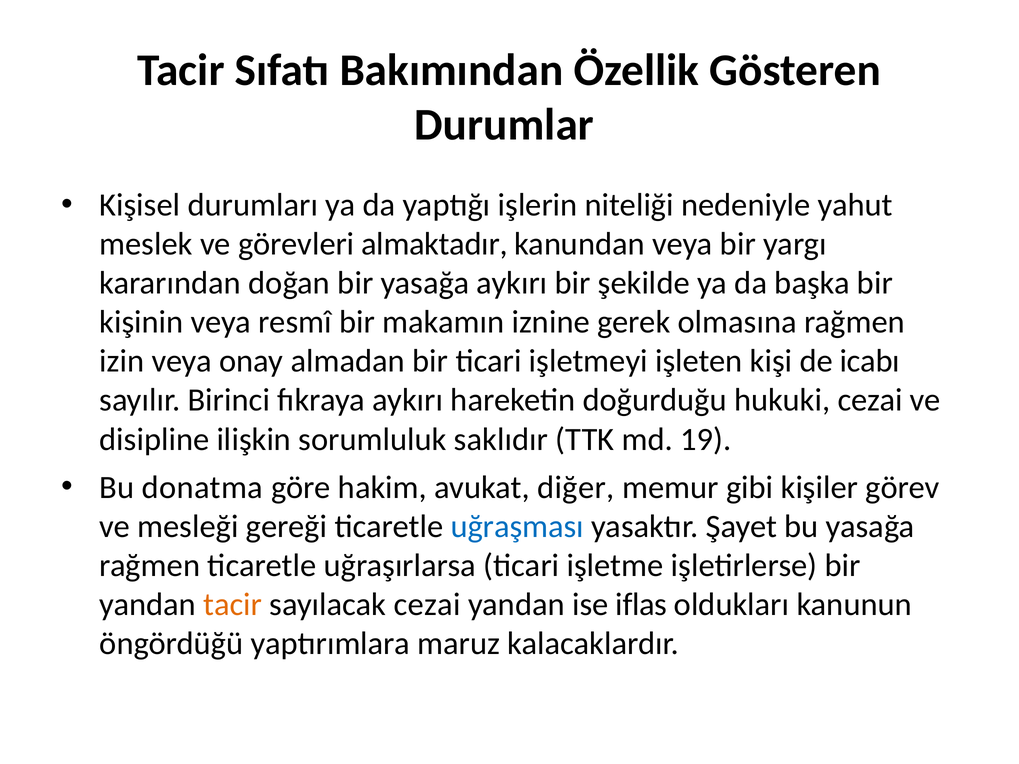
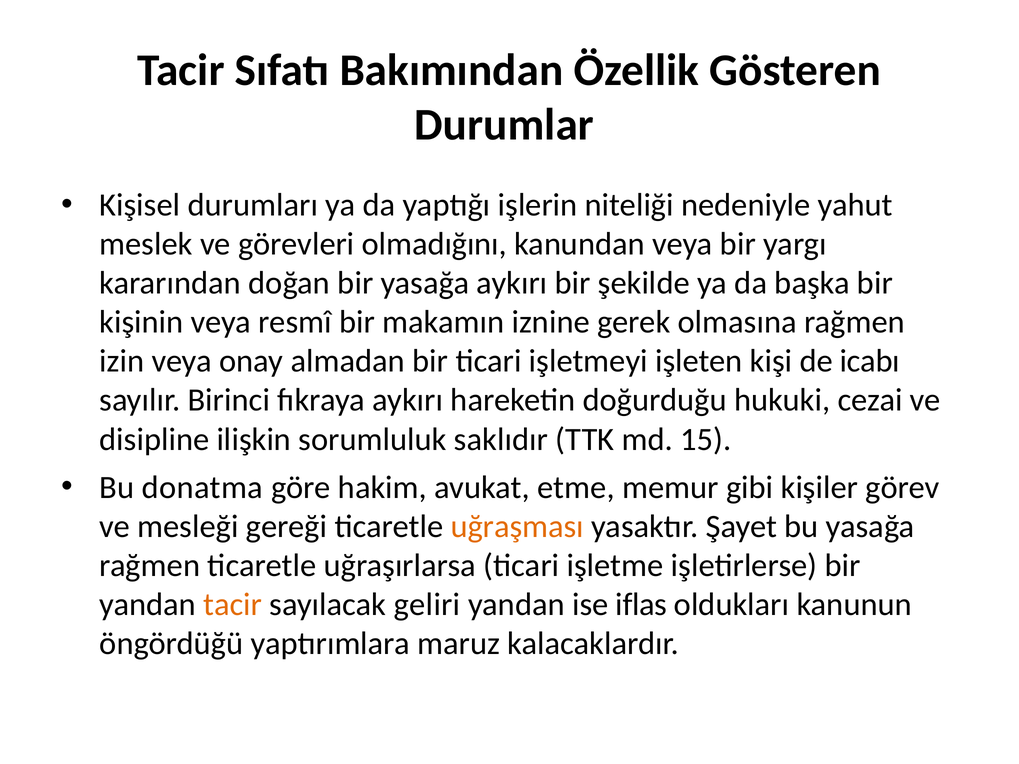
almaktadır: almaktadır -> olmadığını (434, 244)
19: 19 -> 15 (706, 439)
diğer: diğer -> etme (576, 488)
uğraşması colour: blue -> orange (517, 527)
sayılacak cezai: cezai -> geliri (427, 605)
